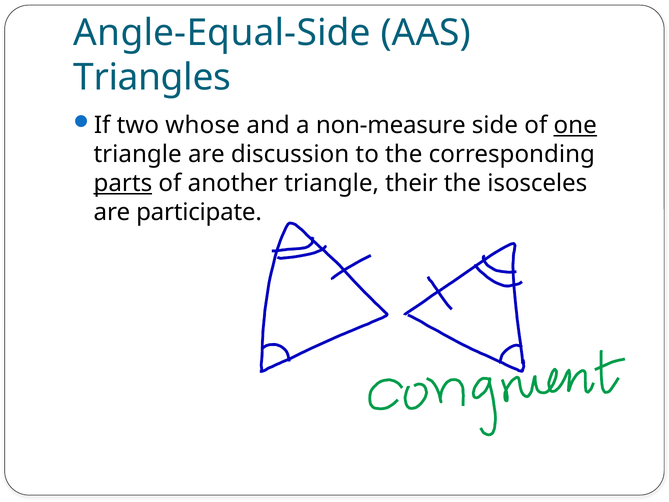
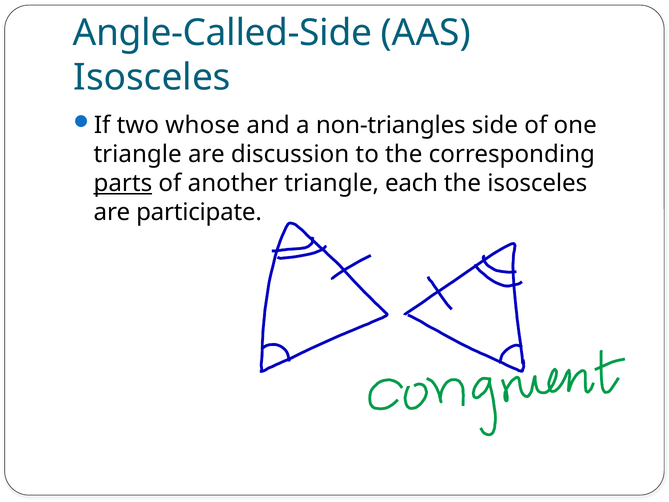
Angle-Equal-Side: Angle-Equal-Side -> Angle-Called-Side (222, 33)
Triangles: Triangles -> Isosceles (152, 77)
non-measure: non-measure -> non-triangles (391, 125)
one underline: present -> none (575, 125)
their: their -> each (412, 183)
